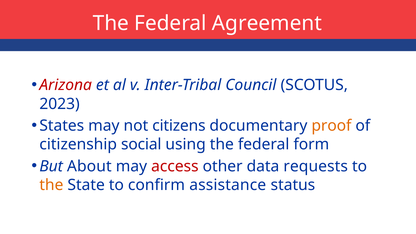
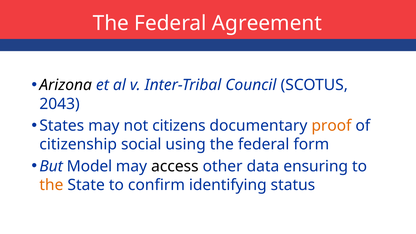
Arizona colour: red -> black (66, 85)
2023: 2023 -> 2043 (60, 104)
About: About -> Model (89, 166)
access colour: red -> black (175, 166)
requests: requests -> ensuring (316, 166)
assistance: assistance -> identifying (228, 185)
